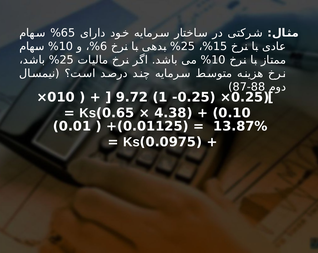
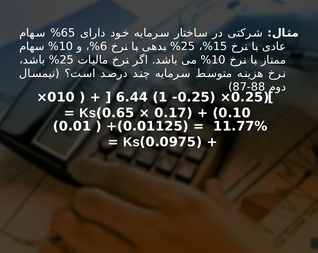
9.72: 9.72 -> 6.44 (132, 97)
4.38: 4.38 -> 0.17 (170, 113)
13.87%: 13.87% -> 11.77% (240, 126)
